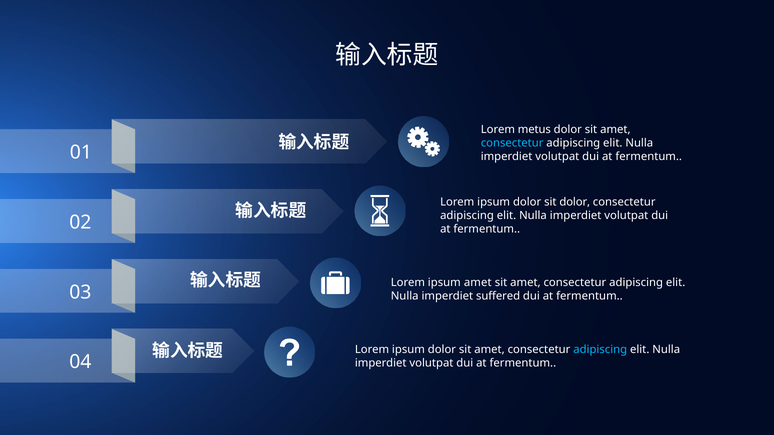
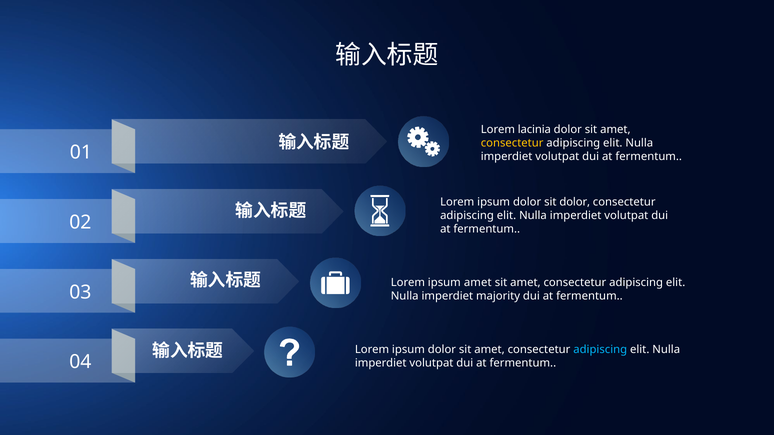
metus: metus -> lacinia (534, 129)
consectetur colour: light blue -> yellow (512, 143)
suffered: suffered -> majority (498, 296)
